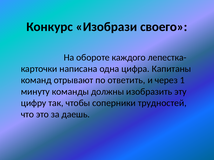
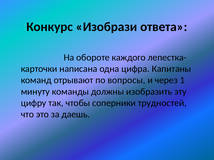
своего: своего -> ответа (164, 27)
ответить: ответить -> вопросы (126, 80)
